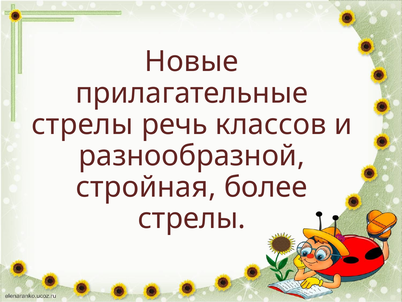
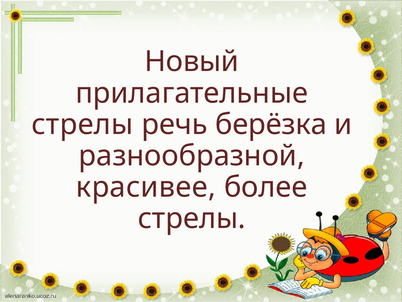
Новые: Новые -> Новый (192, 62)
классов: классов -> берёзка (271, 124)
стройная: стройная -> красивее (146, 187)
